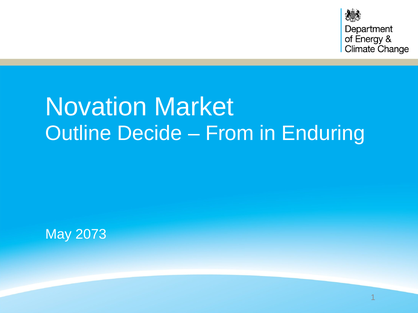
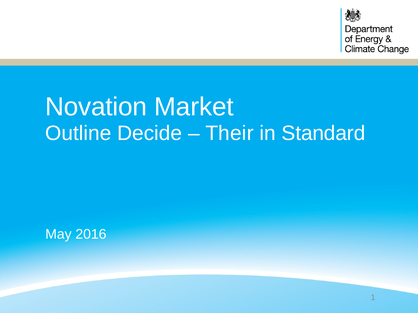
From: From -> Their (230, 133)
Enduring: Enduring -> Standard (323, 133)
2073: 2073 -> 2016 (91, 235)
